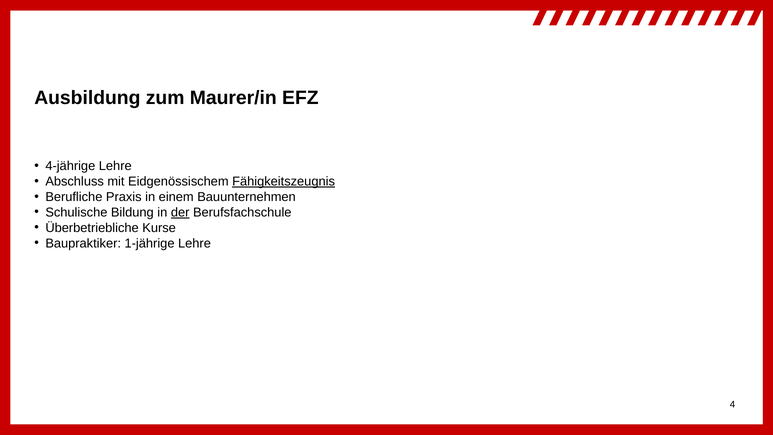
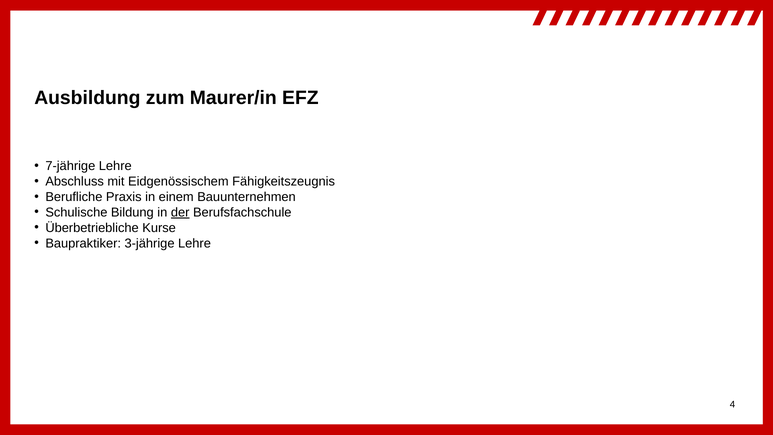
4-jährige: 4-jährige -> 7-jährige (70, 166)
Fähigkeitszeugnis underline: present -> none (284, 181)
1-jährige: 1-jährige -> 3-jährige (150, 243)
